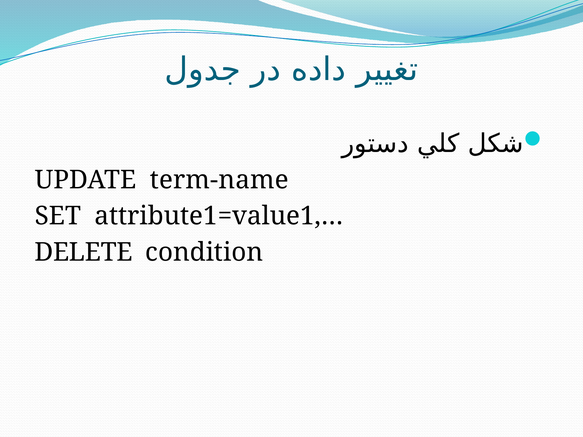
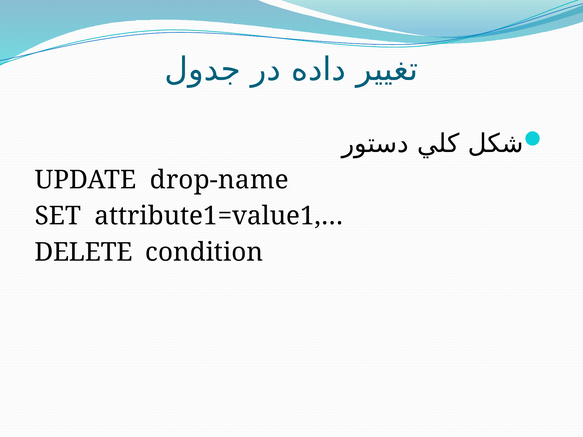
term-name: term-name -> drop-name (219, 180)
